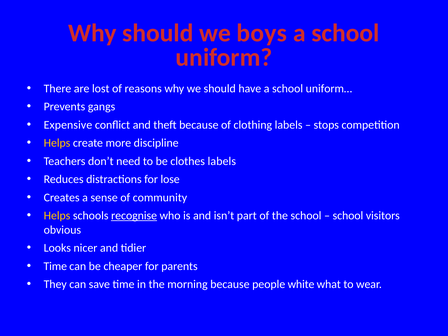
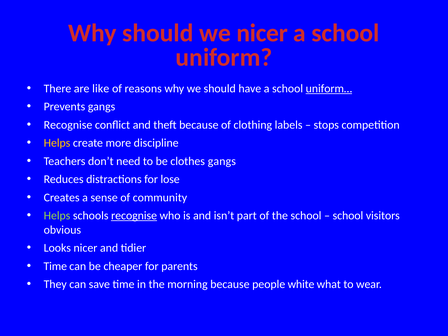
we boys: boys -> nicer (262, 33)
lost: lost -> like (101, 89)
uniform… underline: none -> present (329, 89)
Expensive: Expensive -> Recognise (68, 125)
clothes labels: labels -> gangs (222, 161)
Helps colour: yellow -> light green (57, 216)
